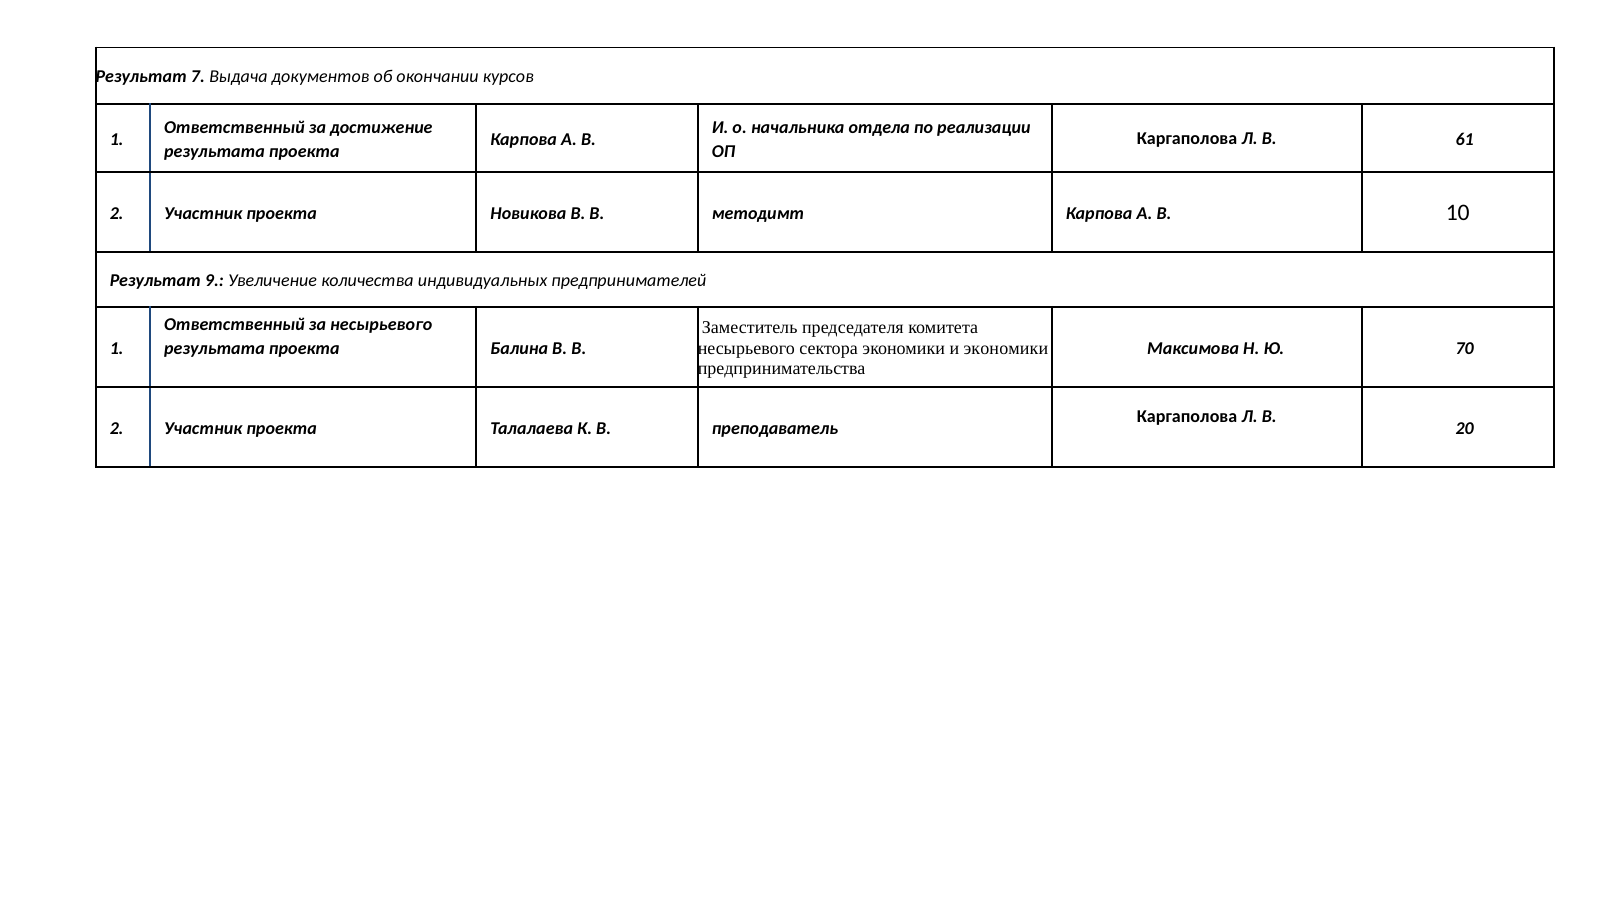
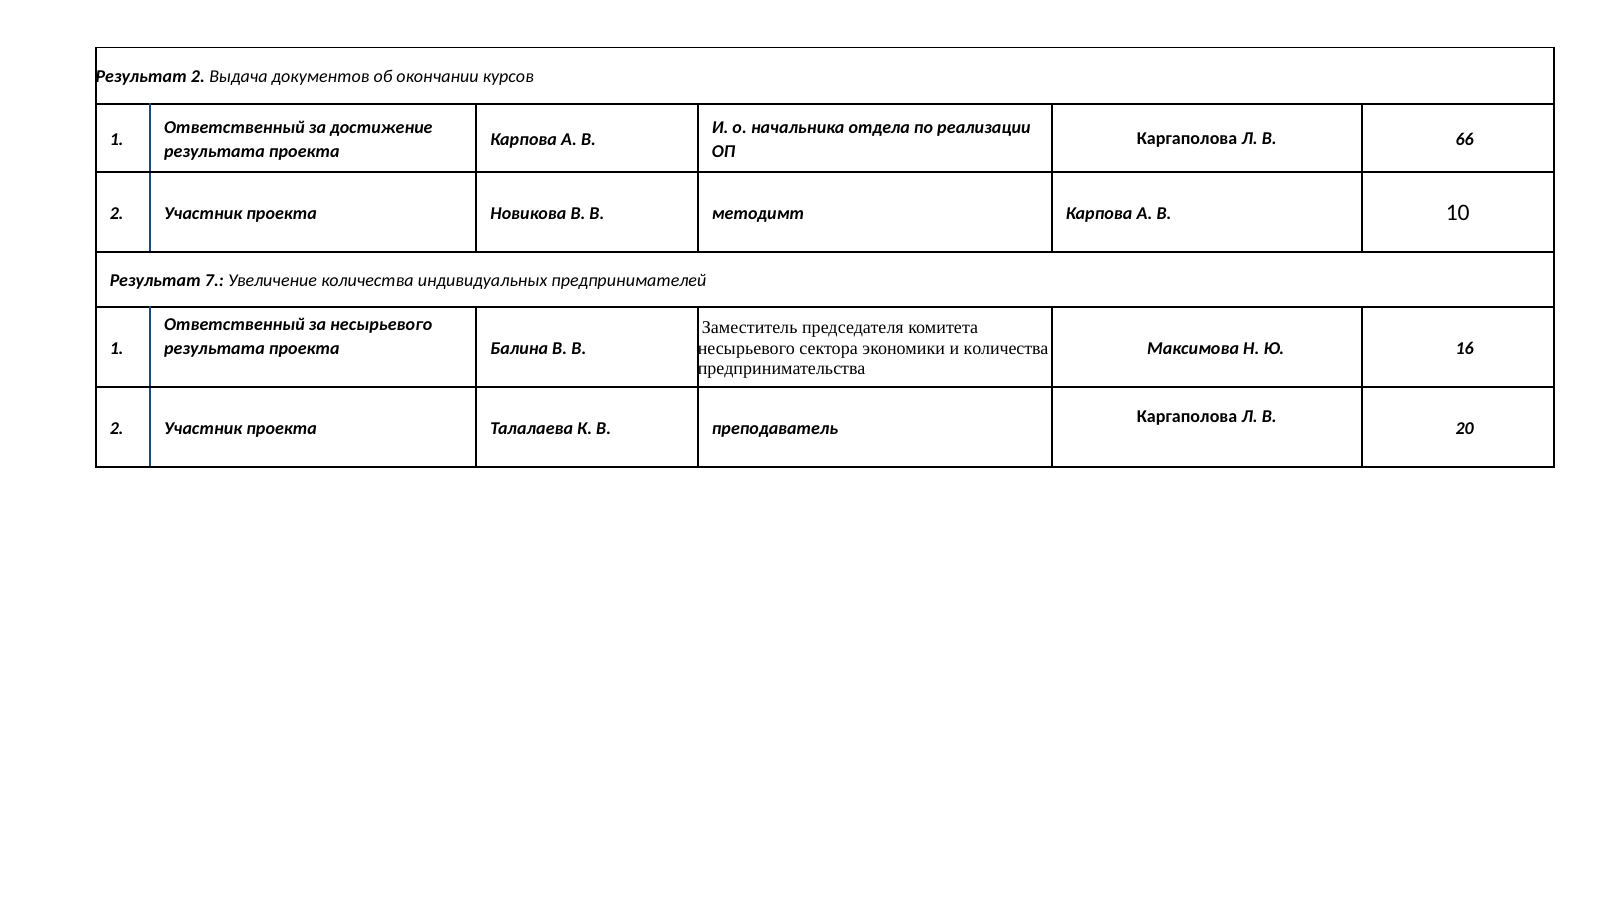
Результат 7: 7 -> 2 (198, 76)
61: 61 -> 66 (1465, 139)
9: 9 -> 7 (214, 281)
и экономики: экономики -> количества (1006, 348)
70: 70 -> 16 (1465, 348)
